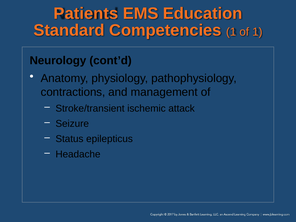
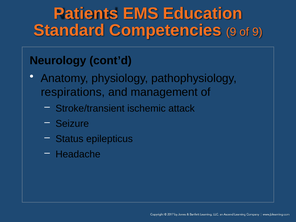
Competencies 1: 1 -> 9 (231, 32)
of 1: 1 -> 9 (257, 32)
contractions: contractions -> respirations (73, 92)
